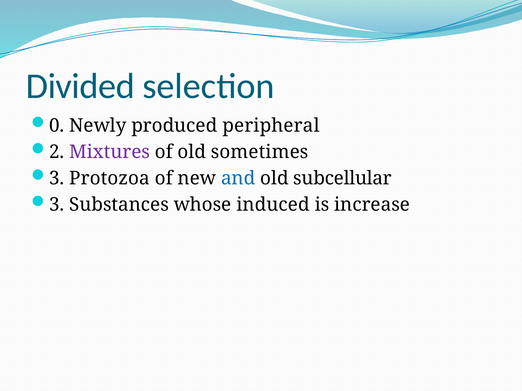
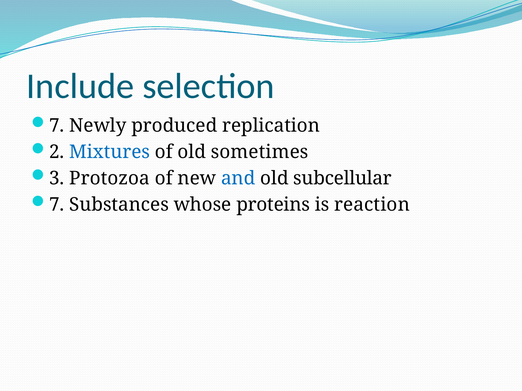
Divided: Divided -> Include (80, 86)
0: 0 -> 7 (57, 126)
peripheral: peripheral -> replication (271, 126)
Mixtures colour: purple -> blue (110, 152)
3: 3 -> 7 (57, 205)
induced: induced -> proteins (273, 205)
increase: increase -> reaction (372, 205)
